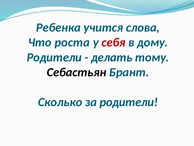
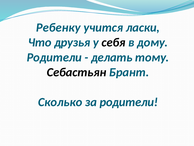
Ребенка: Ребенка -> Ребенку (58, 27)
слова: слова -> ласки (143, 27)
роста: роста -> друзья (72, 42)
себя colour: red -> black (113, 42)
